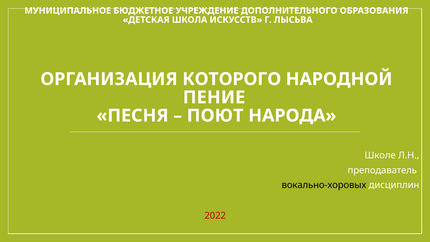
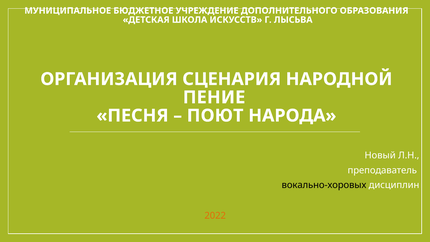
КОТОРОГО: КОТОРОГО -> СЦЕНАРИЯ (232, 79)
Школе: Школе -> Новый (380, 155)
2022 colour: red -> orange (215, 216)
